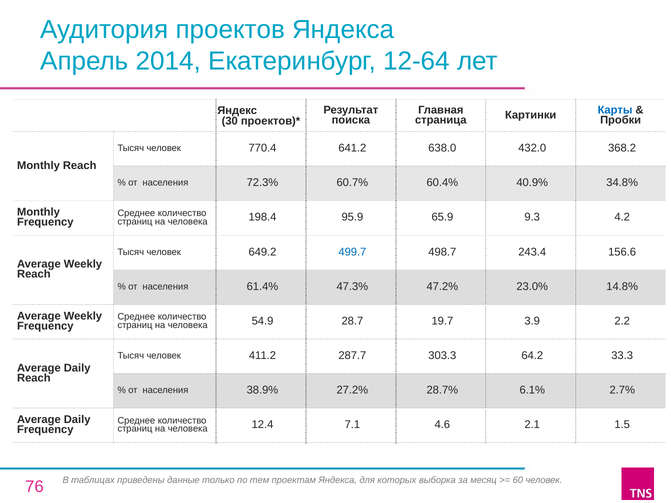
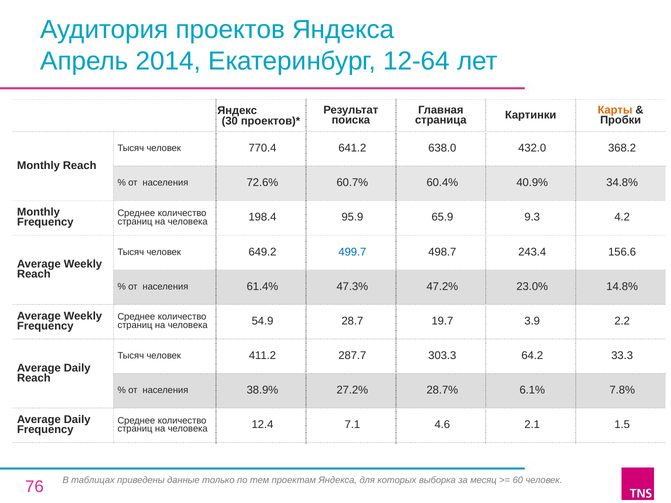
Карты colour: blue -> orange (615, 110)
72.3%: 72.3% -> 72.6% (262, 183)
2.7%: 2.7% -> 7.8% (622, 390)
